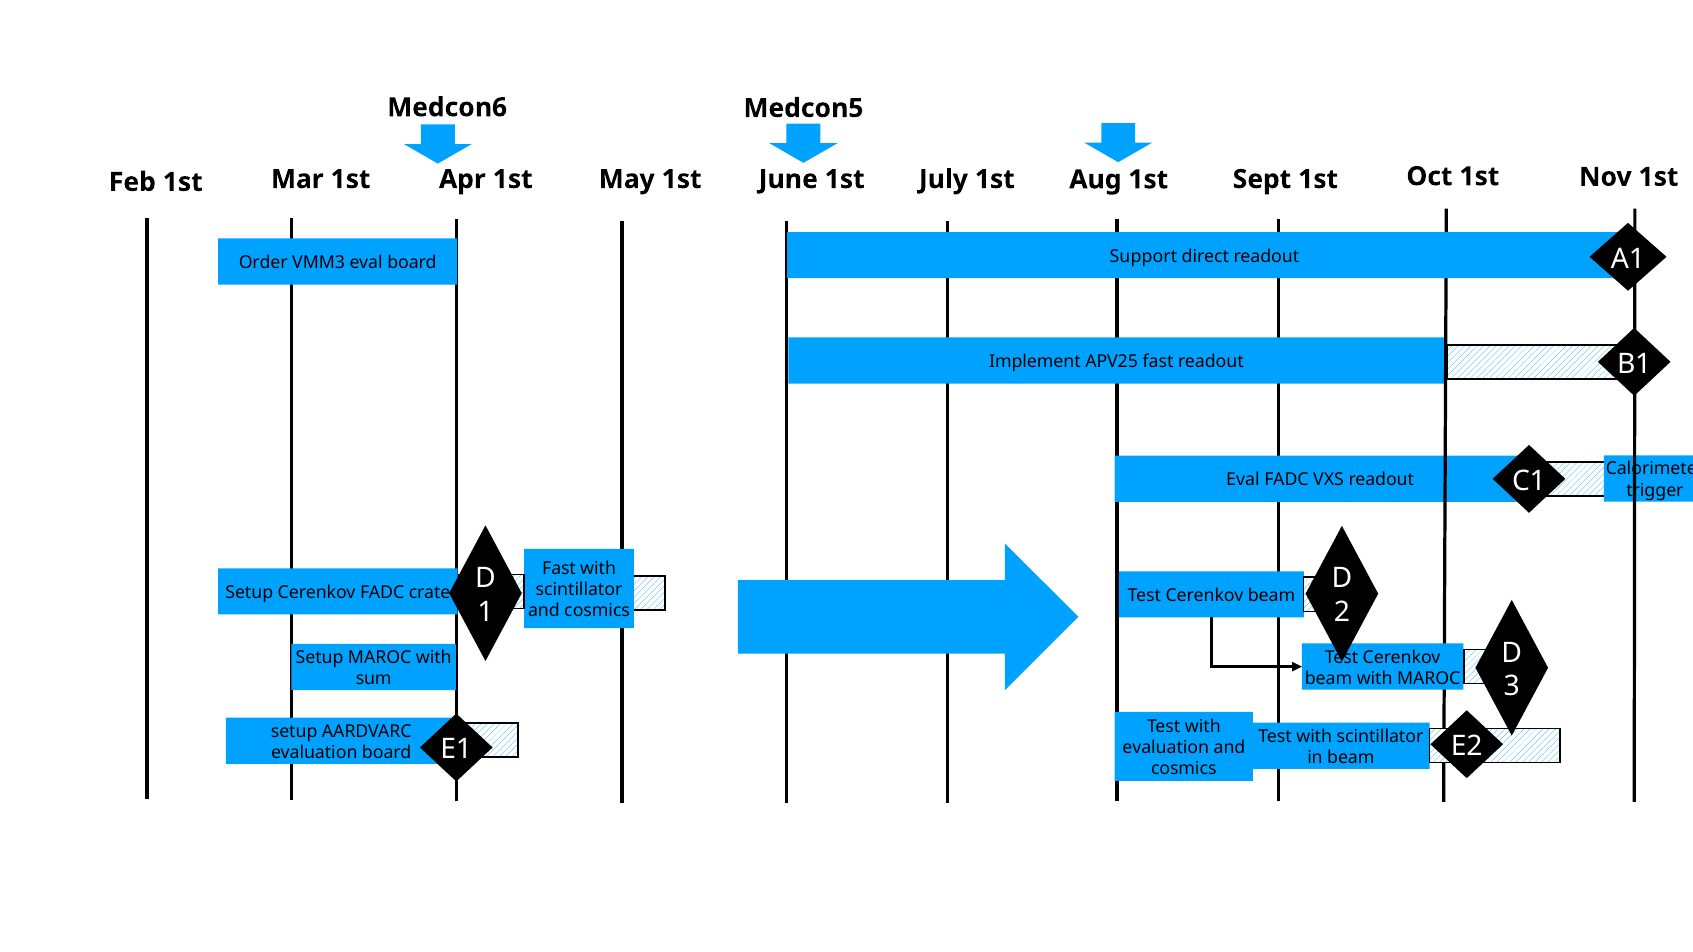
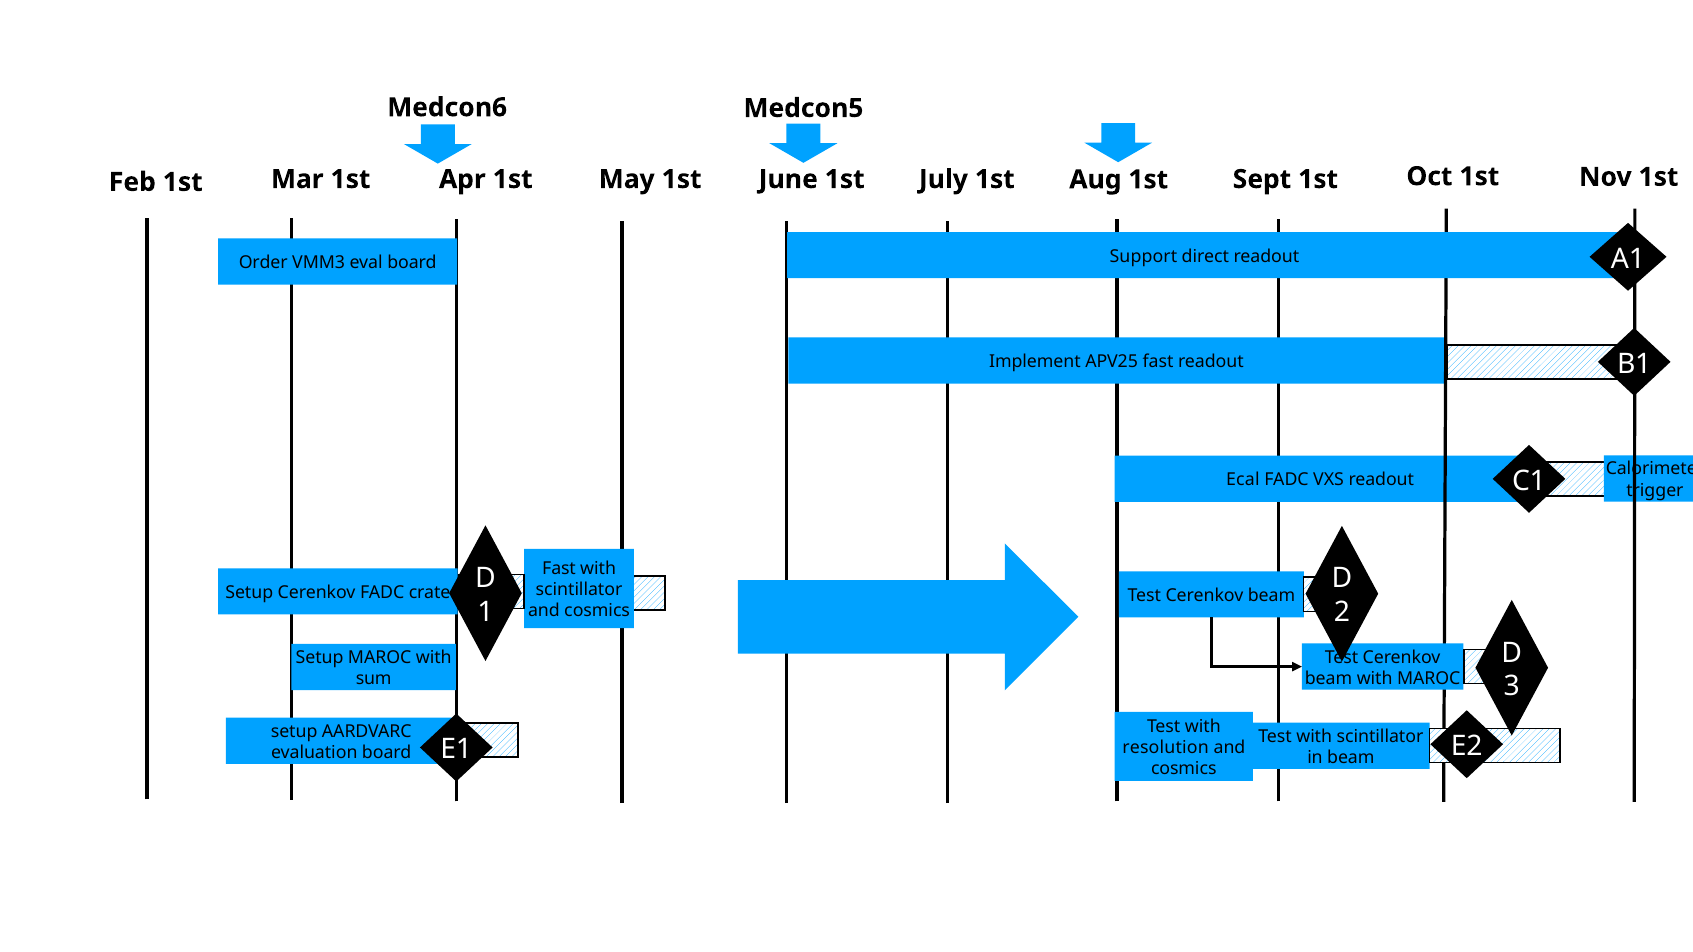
Eval: Eval -> Ecal (1243, 480)
evaluation: evaluation -> resolution (1166, 748)
